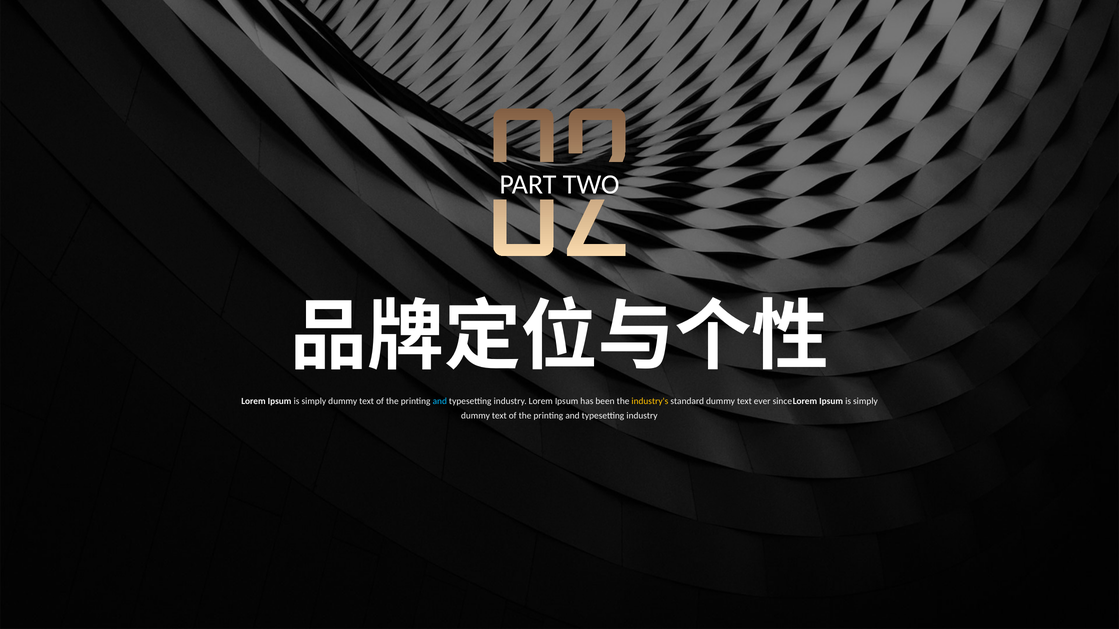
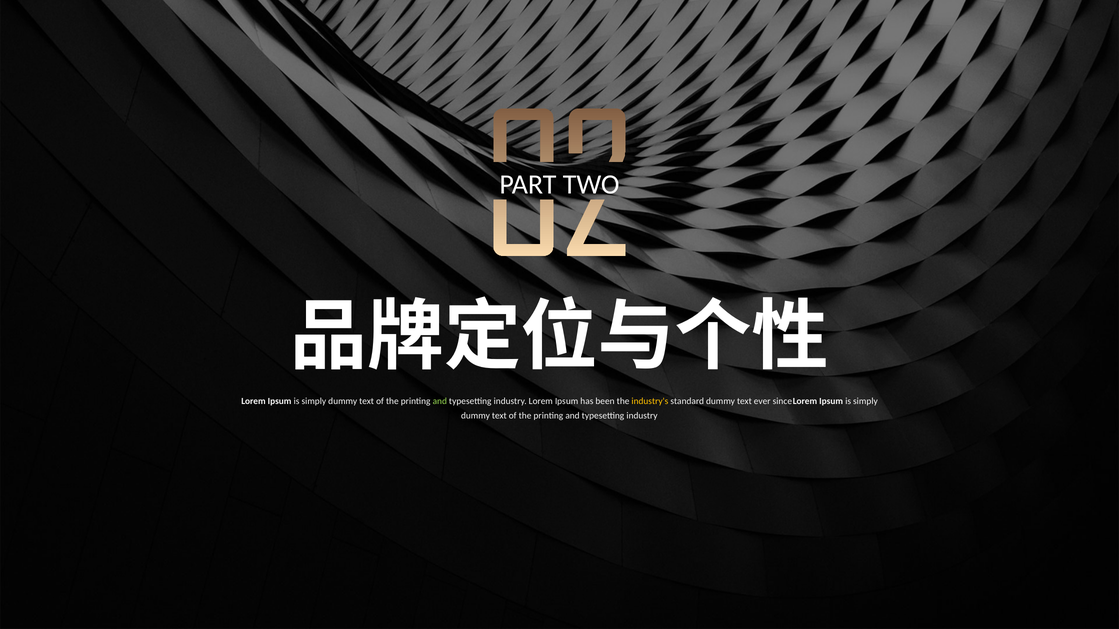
and colour: light blue -> light green (440, 401)
